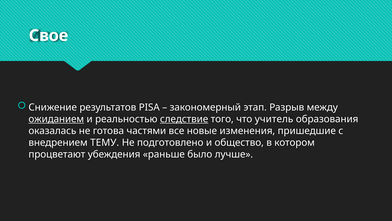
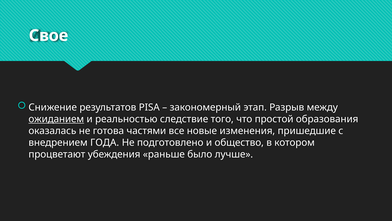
следствие underline: present -> none (184, 119)
учитель: учитель -> простой (274, 119)
ТЕМУ: ТЕМУ -> ГОДА (105, 142)
